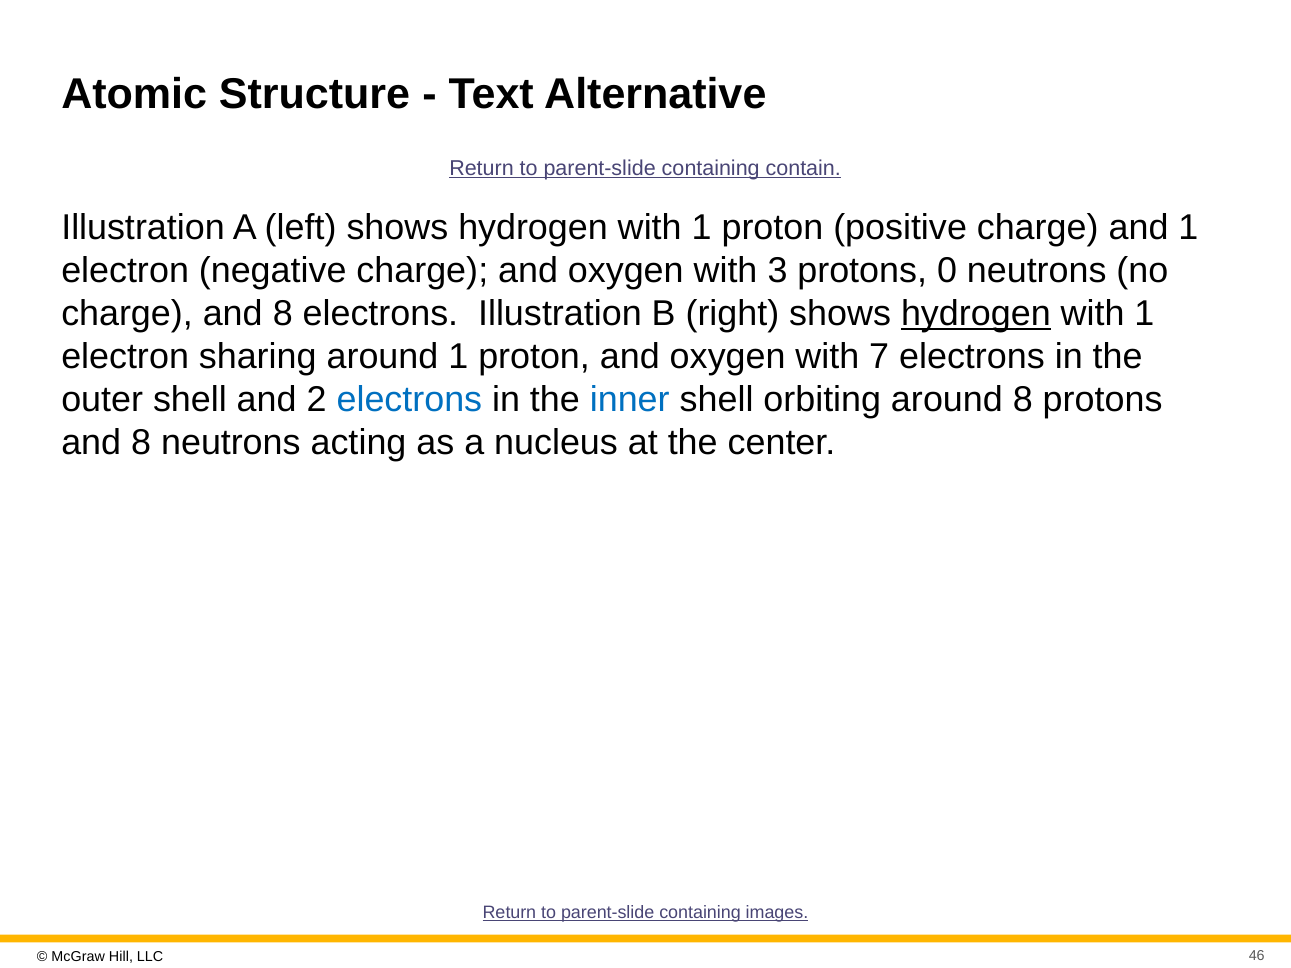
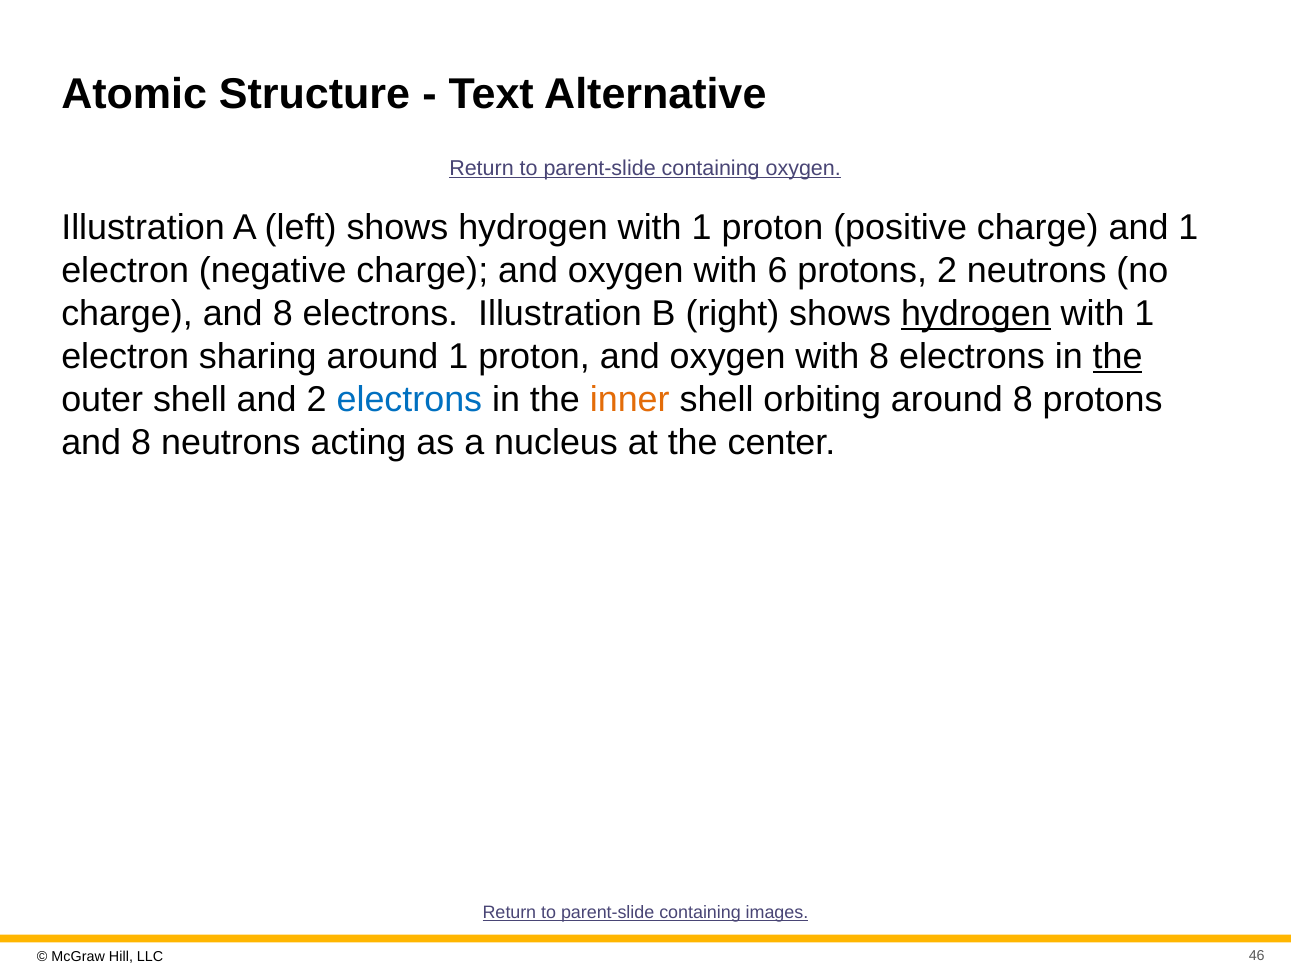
containing contain: contain -> oxygen (803, 168)
3: 3 -> 6 (777, 271)
protons 0: 0 -> 2 (947, 271)
with 7: 7 -> 8 (879, 357)
the underline: none -> present (1118, 357)
inner colour: blue -> orange (630, 400)
